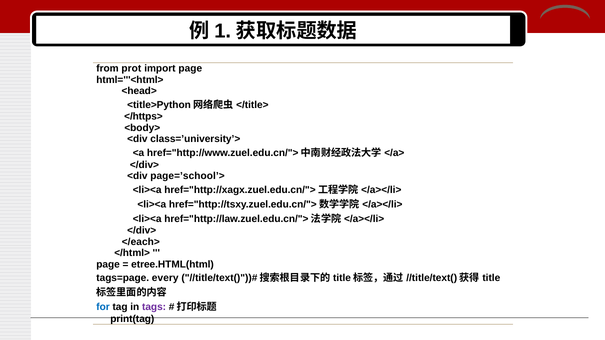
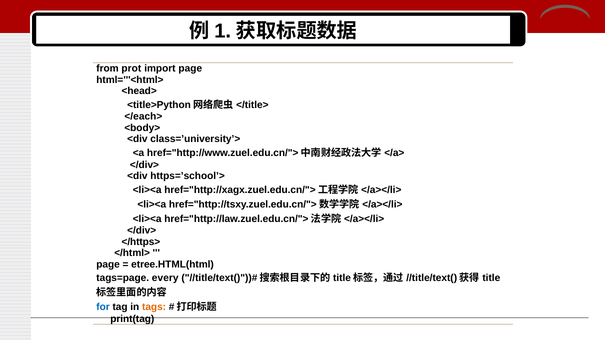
</https>: </https> -> </each> (143, 117)
page=’school’>: page=’school’> -> https=’school’> (188, 176)
</each>: </each> -> </https> (141, 242)
tags colour: purple -> orange (154, 307)
